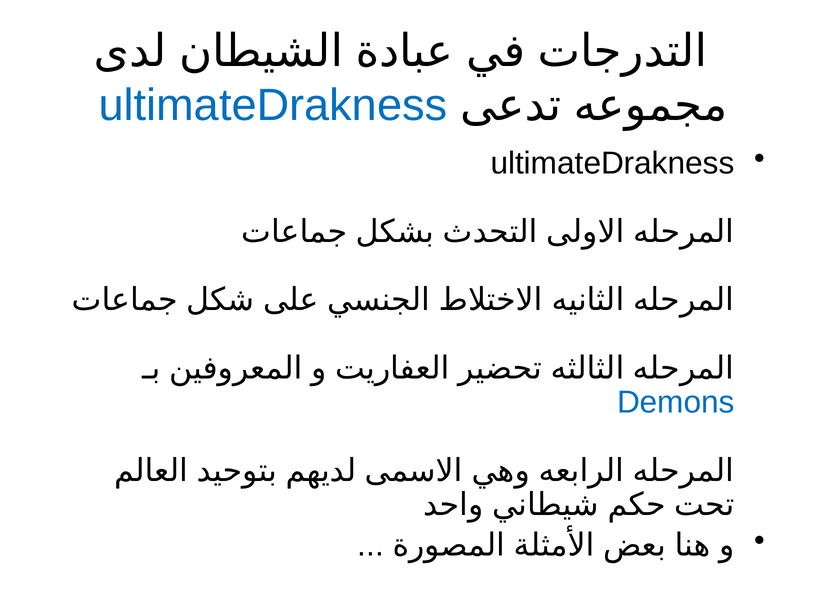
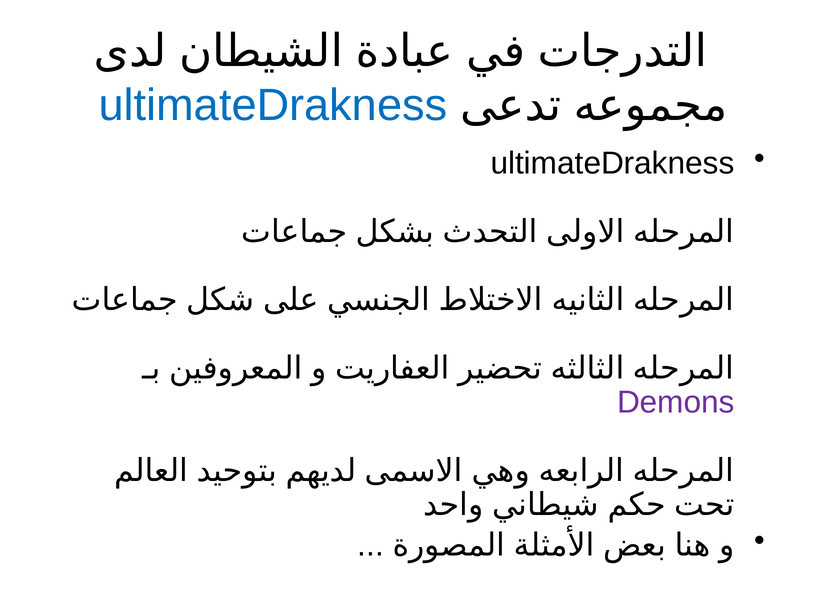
Demons colour: blue -> purple (676, 403)
